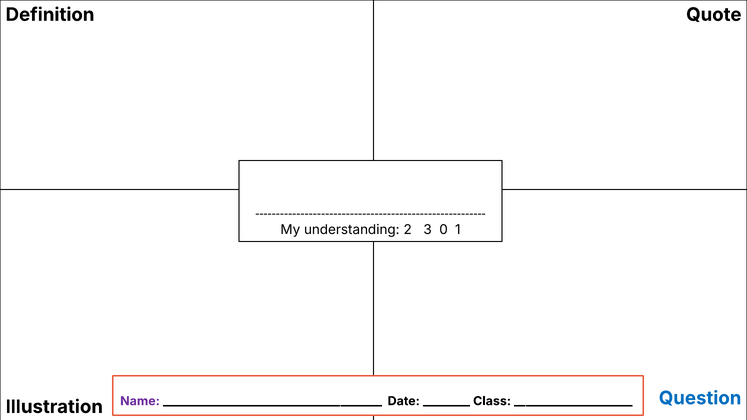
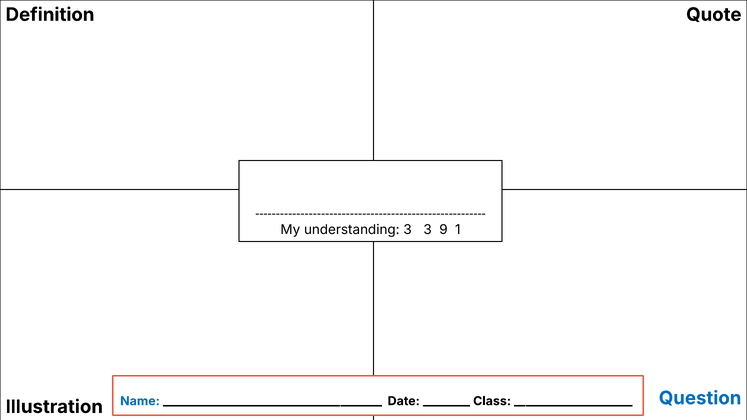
understanding 2: 2 -> 3 (408, 230)
0: 0 -> 9 (444, 230)
Name colour: purple -> blue (140, 401)
